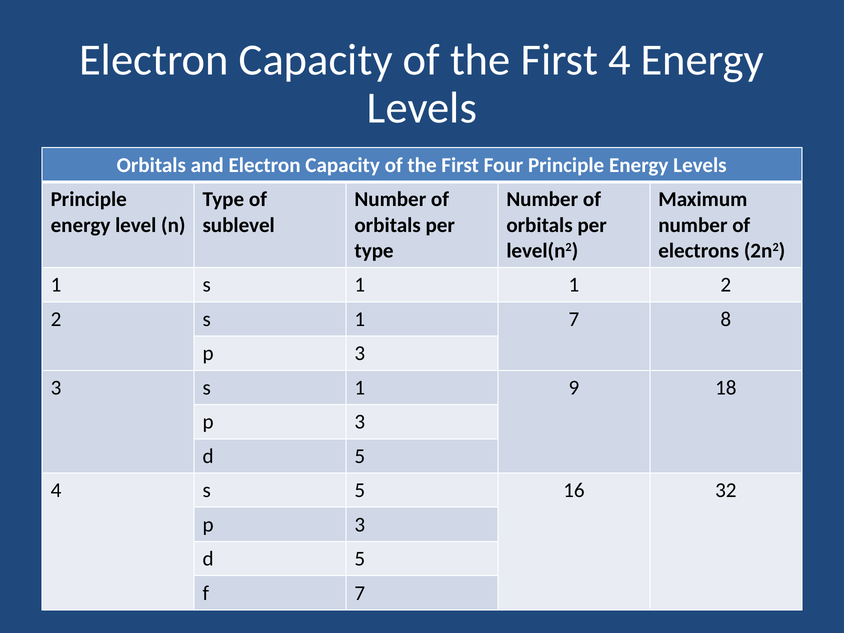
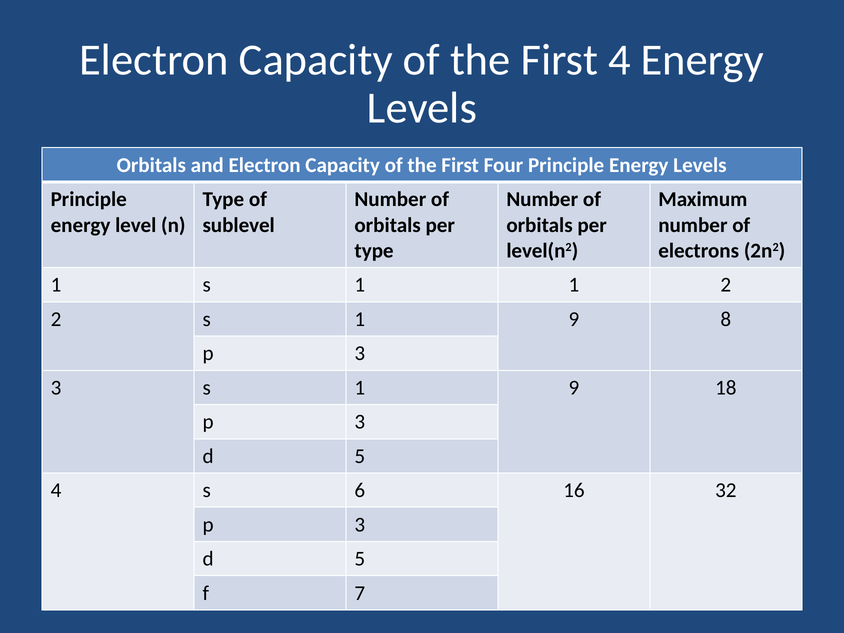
2 s 1 7: 7 -> 9 (574, 319)
s 5: 5 -> 6 (360, 490)
